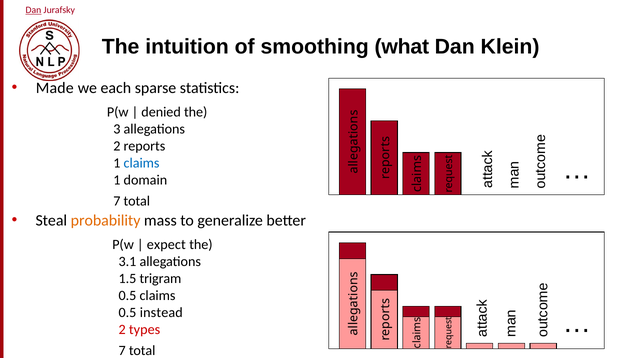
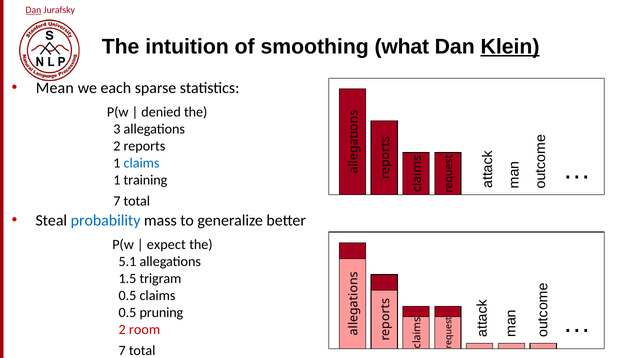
Klein underline: none -> present (510, 47)
Made: Made -> Mean (55, 88)
domain: domain -> training (145, 180)
probability colour: orange -> blue (106, 220)
3.1: 3.1 -> 5.1 (127, 261)
instead: instead -> pruning (161, 312)
types: types -> room (145, 329)
